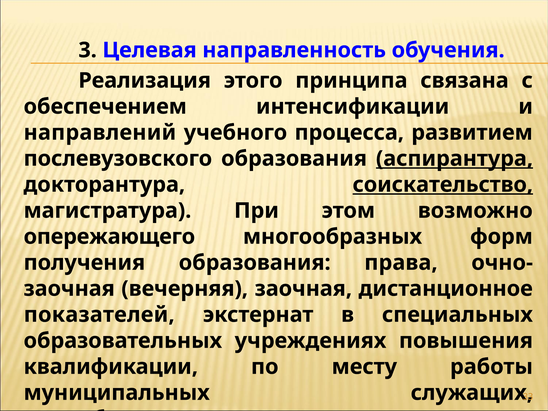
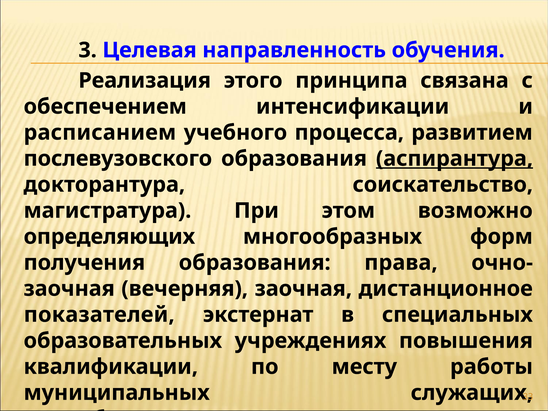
направлений: направлений -> расписанием (100, 133)
соискательство underline: present -> none (443, 185)
опережающего: опережающего -> определяющих (109, 237)
